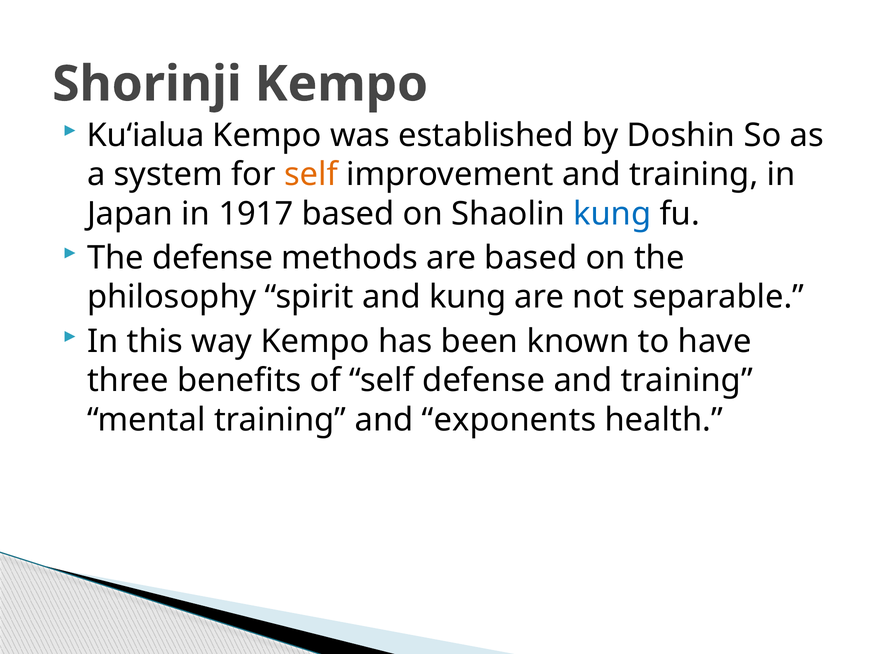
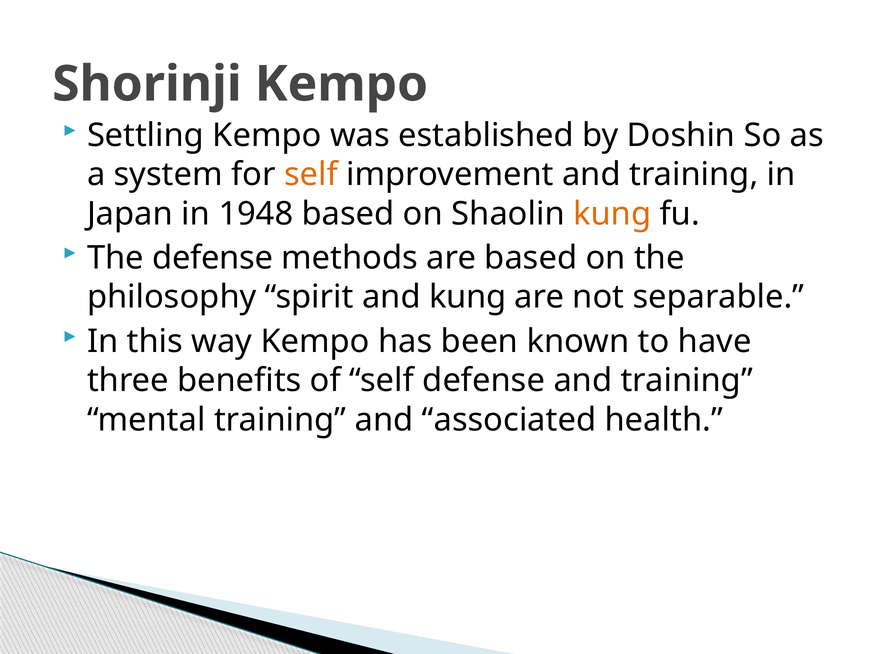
Kuʻialua: Kuʻialua -> Settling (146, 135)
1917: 1917 -> 1948 (256, 214)
kung colour: blue -> orange (612, 214)
exponents: exponents -> associated (509, 420)
